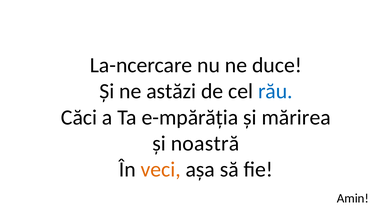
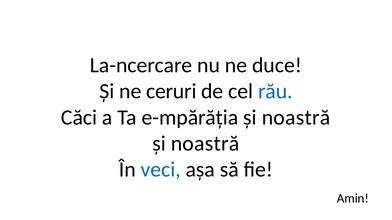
astăzi: astăzi -> ceruri (171, 92)
e-mpărăția și mărirea: mărirea -> noastră (296, 118)
veci colour: orange -> blue (161, 170)
